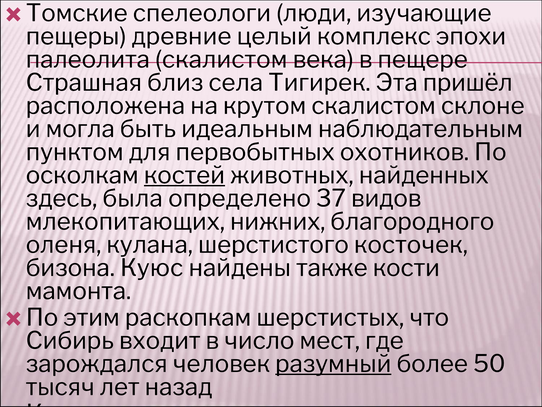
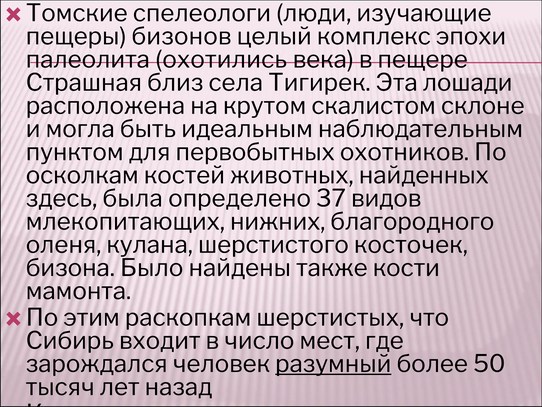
древние: древние -> бизонов (181, 36)
палеолита скалистом: скалистом -> охотились (221, 60)
пришёл: пришёл -> лошади (468, 83)
костей underline: present -> none (184, 175)
Куюс: Куюс -> Было (152, 268)
